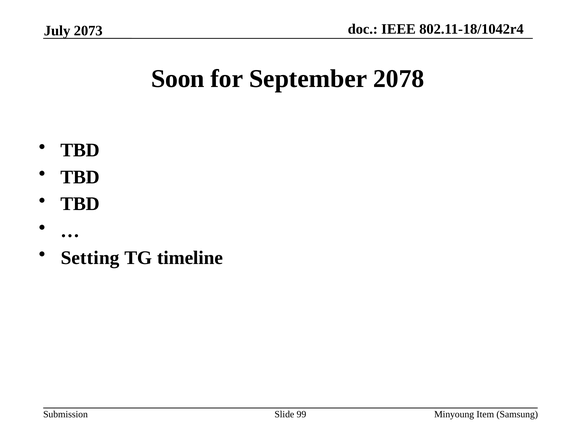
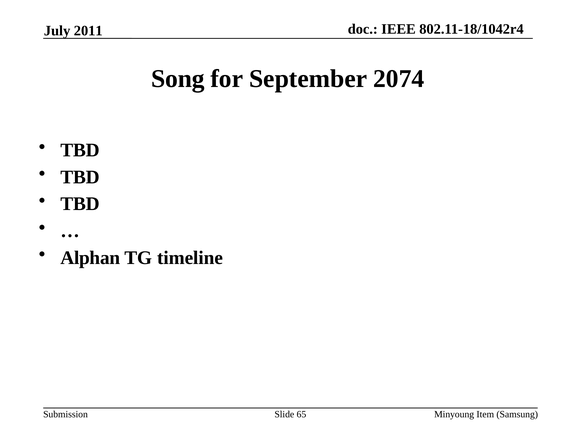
2073: 2073 -> 2011 (88, 31)
Soon: Soon -> Song (178, 79)
2078: 2078 -> 2074 (399, 79)
Setting: Setting -> Alphan (90, 258)
99: 99 -> 65 (301, 414)
